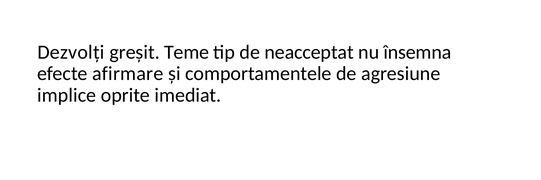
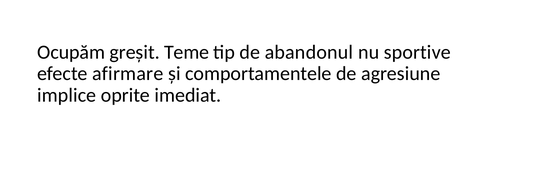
Dezvolți: Dezvolți -> Ocupăm (71, 52)
neacceptat: neacceptat -> abandonul (309, 52)
însemna: însemna -> sportive (417, 52)
